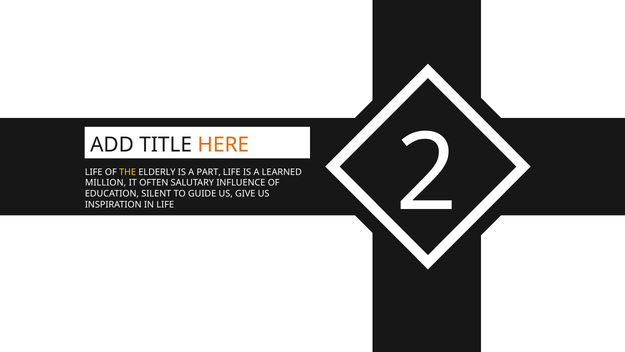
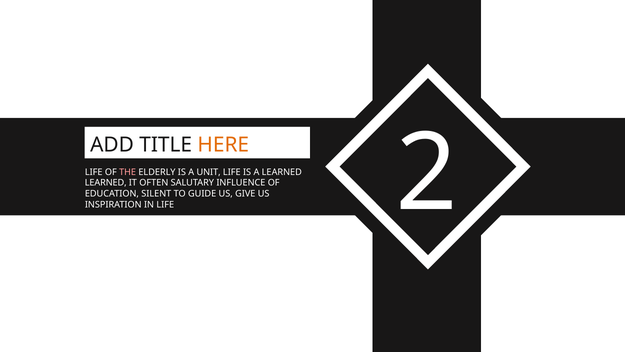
THE colour: yellow -> pink (128, 172)
PART: PART -> UNIT (209, 172)
MILLION: MILLION -> LEARNED (106, 183)
